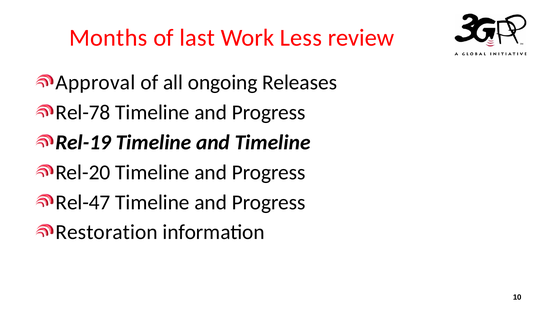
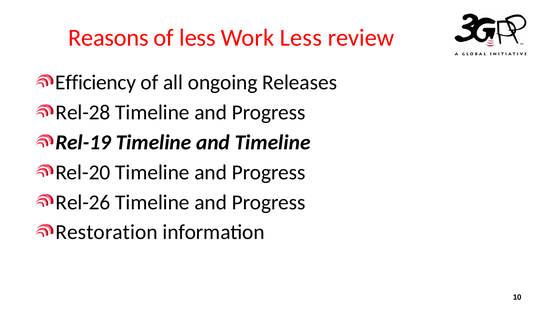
Months: Months -> Reasons (108, 38)
of last: last -> less (197, 38)
Approval: Approval -> Efficiency (96, 83)
Rel-78: Rel-78 -> Rel-28 (83, 112)
Rel-47: Rel-47 -> Rel-26 (83, 202)
